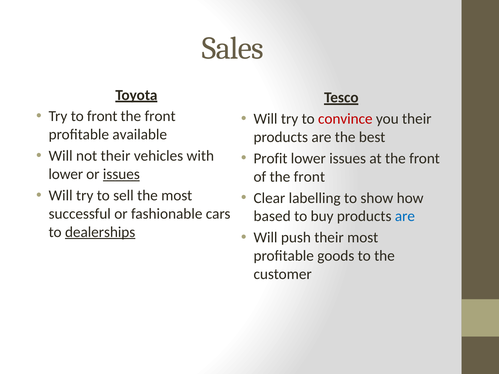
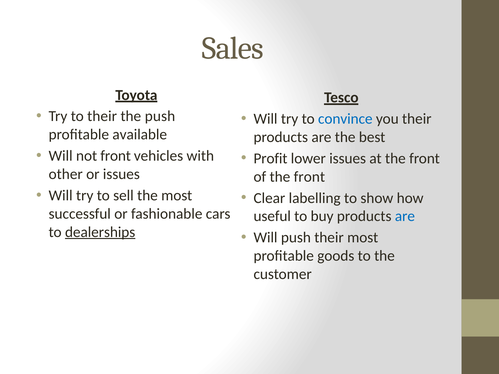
to front: front -> their (102, 116)
front: front -> push (160, 116)
convince colour: red -> blue (345, 119)
not their: their -> front (116, 156)
lower: lower -> other (66, 174)
issues underline: present -> none (121, 174)
based: based -> useful (272, 216)
